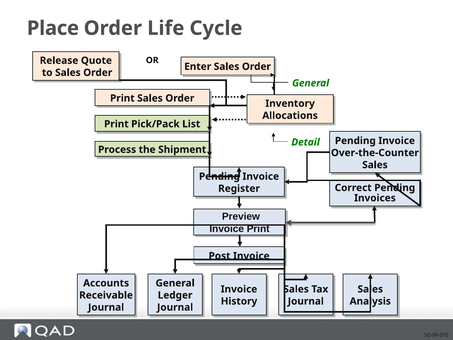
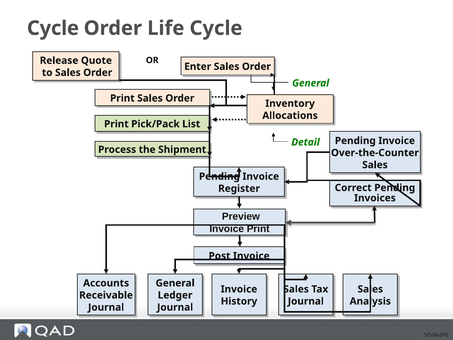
Place: Place -> Cycle (53, 28)
